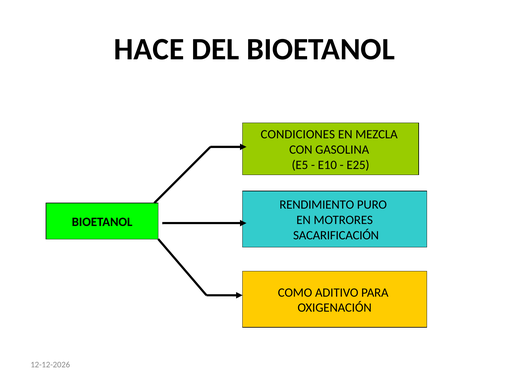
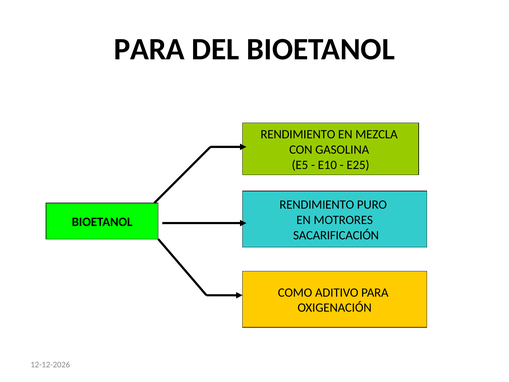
HACE: HACE -> PARA (149, 49)
CONDICIONES: CONDICIONES -> RENDIMIENTO (298, 134)
